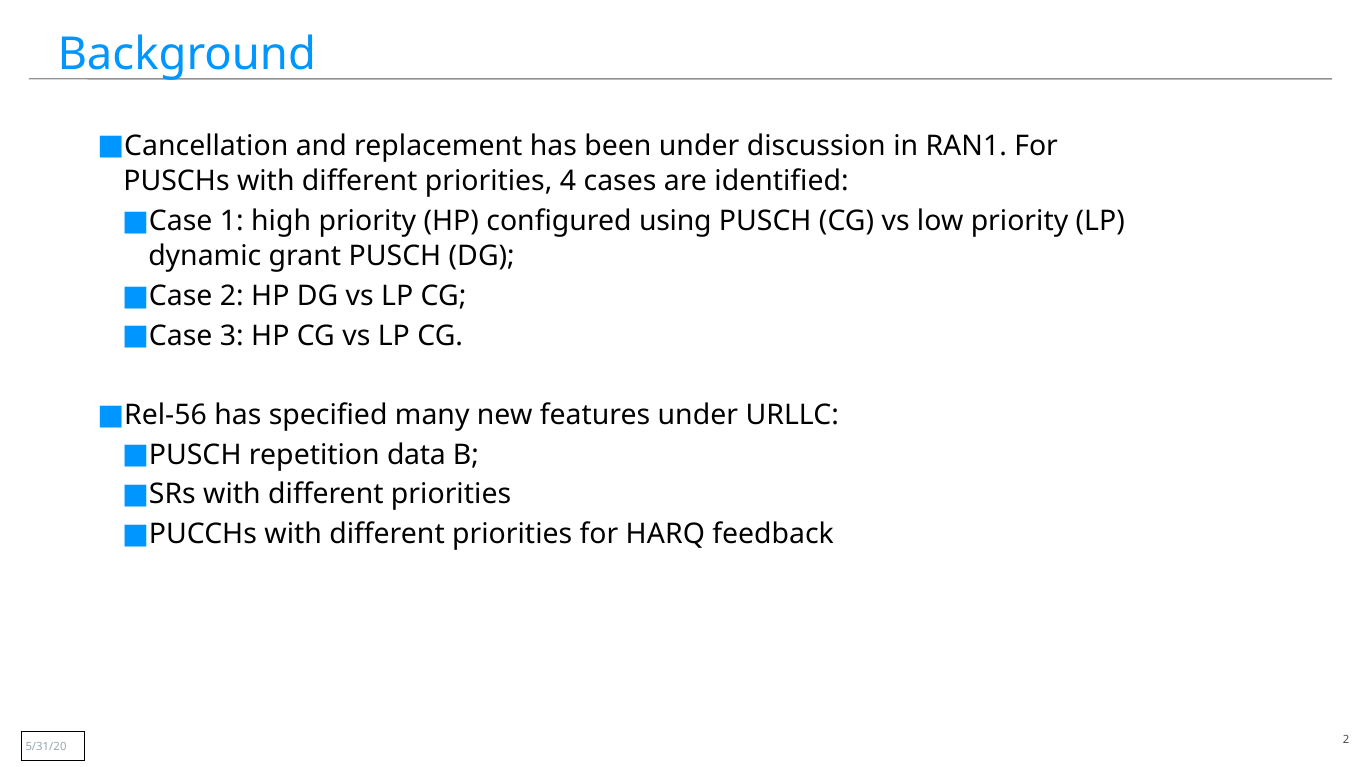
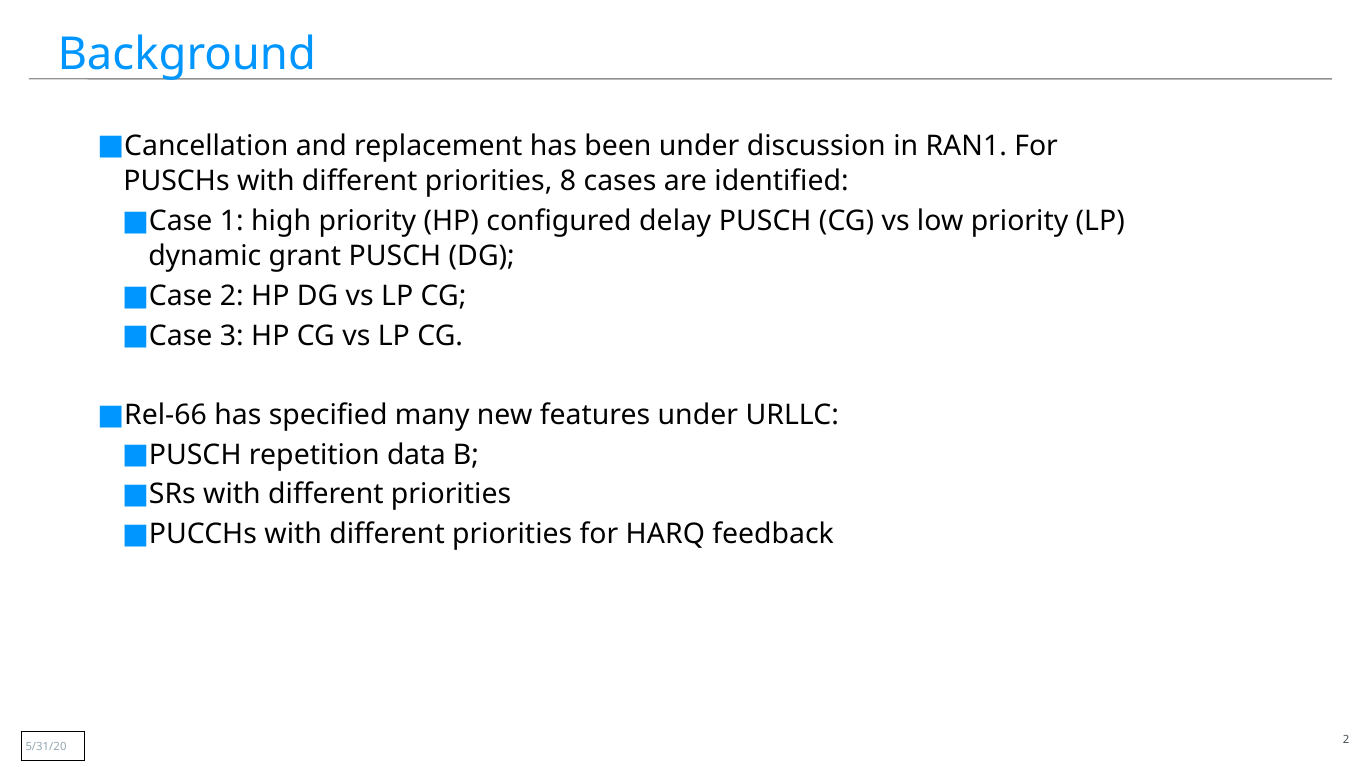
4: 4 -> 8 (568, 181)
using: using -> delay (675, 221)
Rel-56: Rel-56 -> Rel-66 (166, 415)
